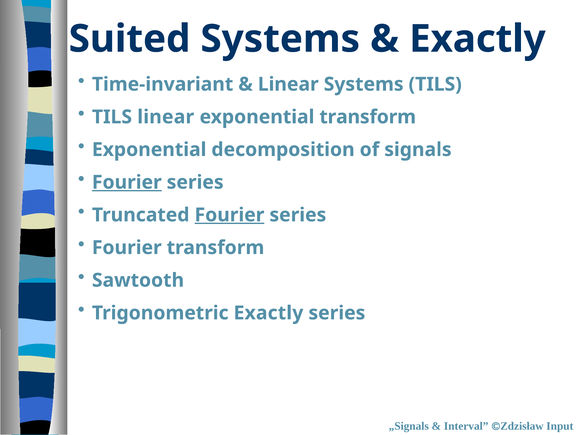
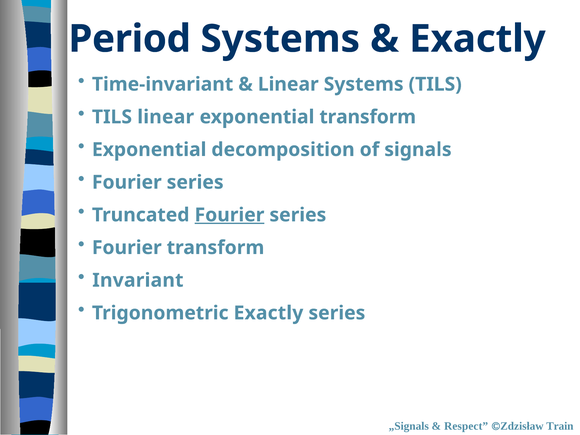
Suited: Suited -> Period (130, 39)
Fourier underline: present -> none (127, 182)
Sawtooth: Sawtooth -> Invariant (138, 280)
Interval: Interval -> Respect (466, 426)
Input: Input -> Train (560, 426)
